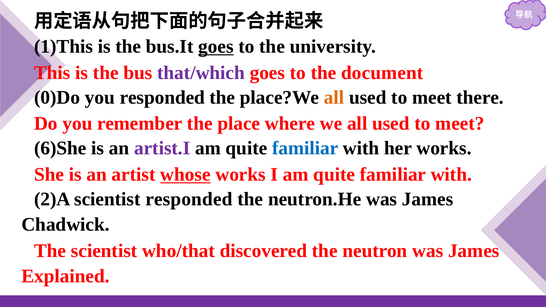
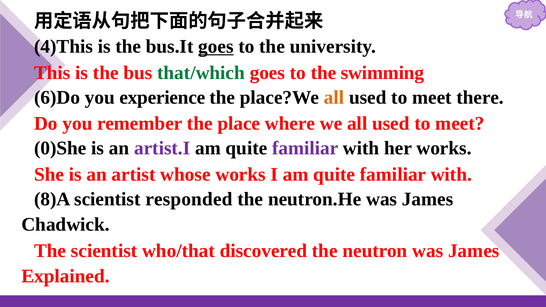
1)This: 1)This -> 4)This (64, 47)
that/which colour: purple -> green (201, 73)
document: document -> swimming (382, 73)
0)Do: 0)Do -> 6)Do (57, 97)
you responded: responded -> experience (162, 97)
6)She: 6)She -> 0)She (60, 148)
familiar colour: blue -> purple (305, 148)
whose underline: present -> none (185, 175)
2)A: 2)A -> 8)A (52, 199)
